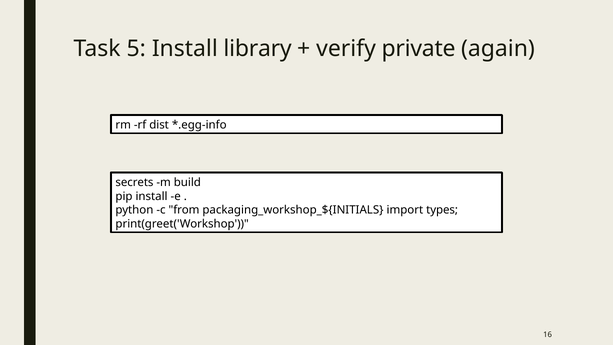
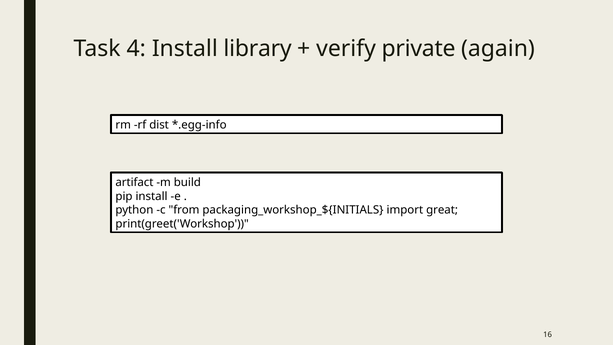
5: 5 -> 4 (136, 49)
secrets: secrets -> artifact (134, 182)
types: types -> great (442, 210)
